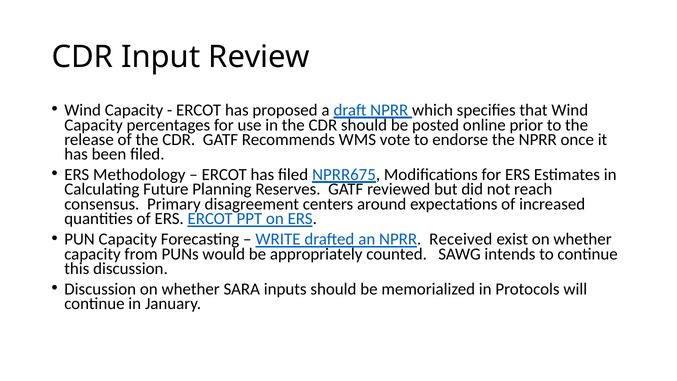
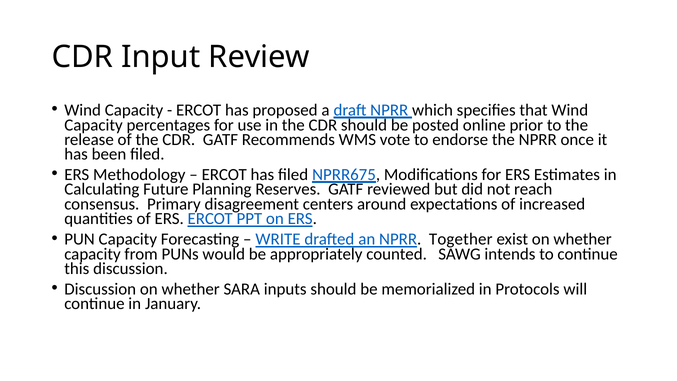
Received: Received -> Together (461, 239)
